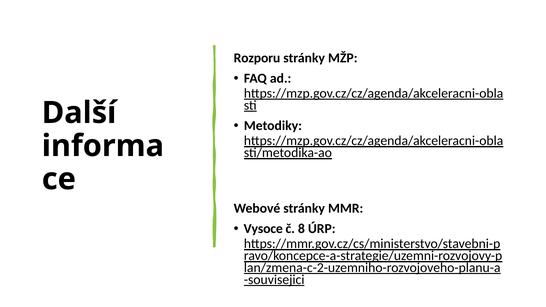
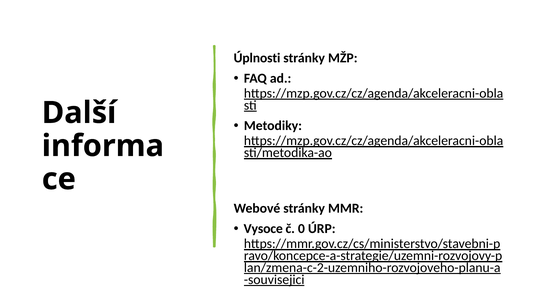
Rozporu: Rozporu -> Úplnosti (257, 58)
8: 8 -> 0 (301, 229)
